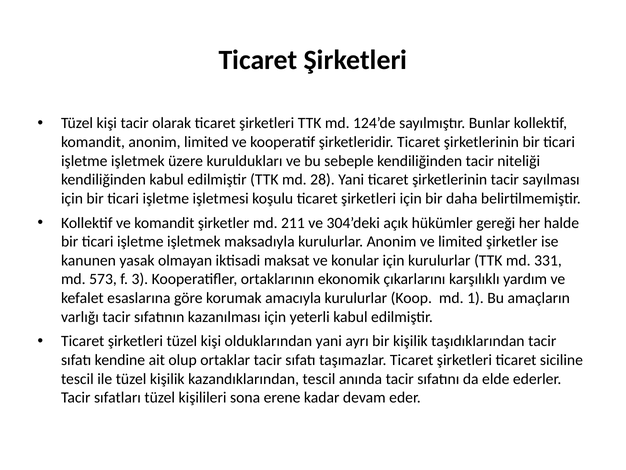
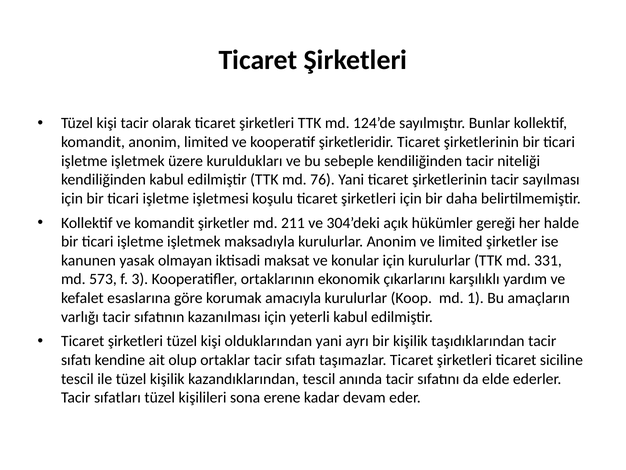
28: 28 -> 76 (323, 180)
